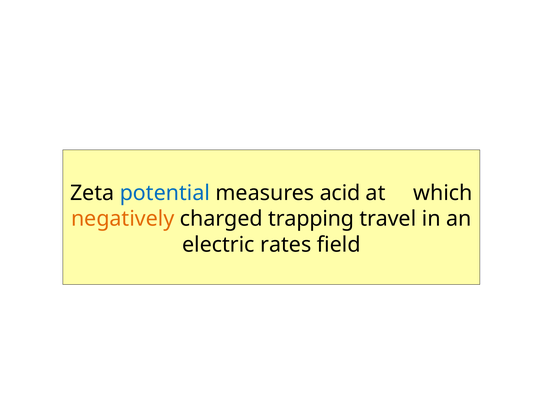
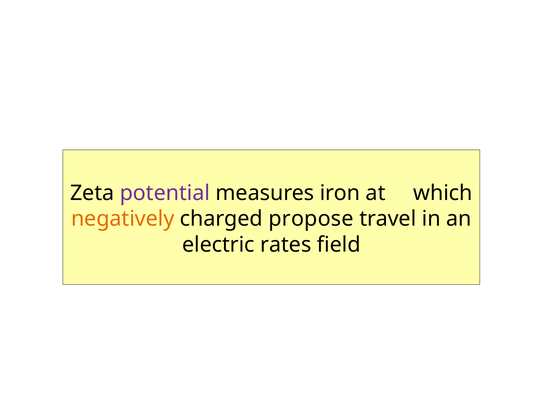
potential colour: blue -> purple (165, 193)
acid: acid -> iron (340, 193)
trapping: trapping -> propose (311, 219)
